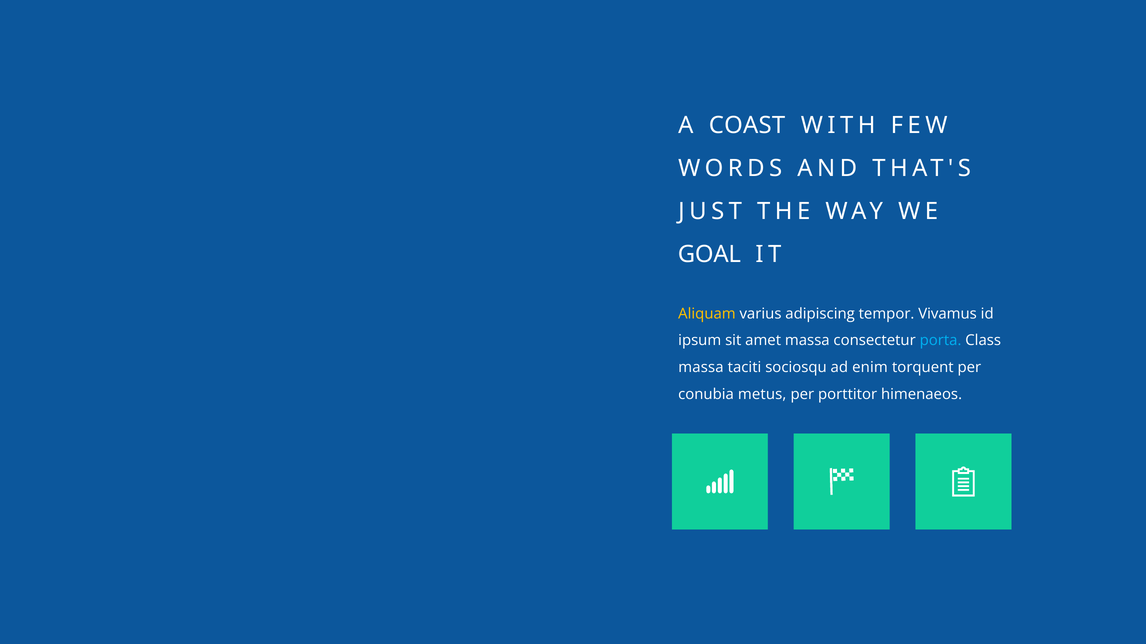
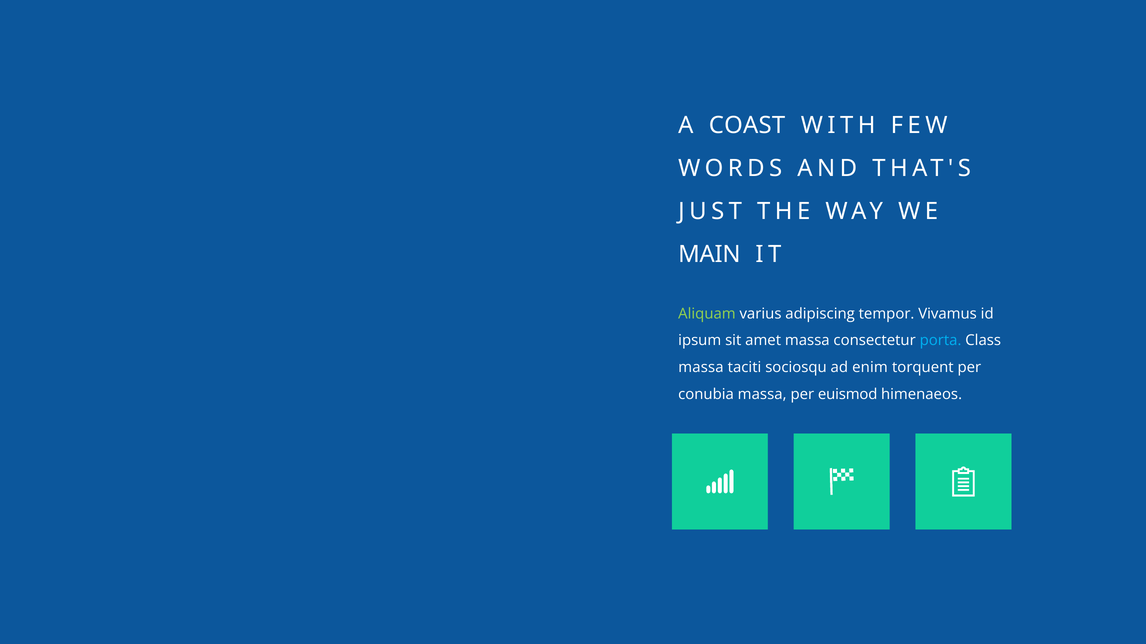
GOAL: GOAL -> MAIN (709, 255)
Aliquam colour: yellow -> light green (707, 314)
conubia metus: metus -> massa (762, 395)
porttitor: porttitor -> euismod (848, 395)
